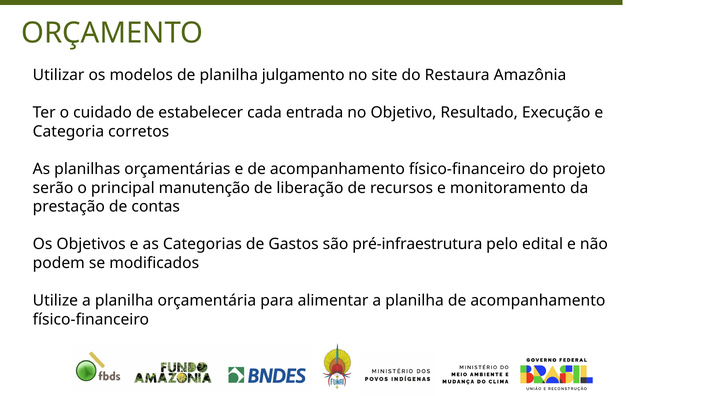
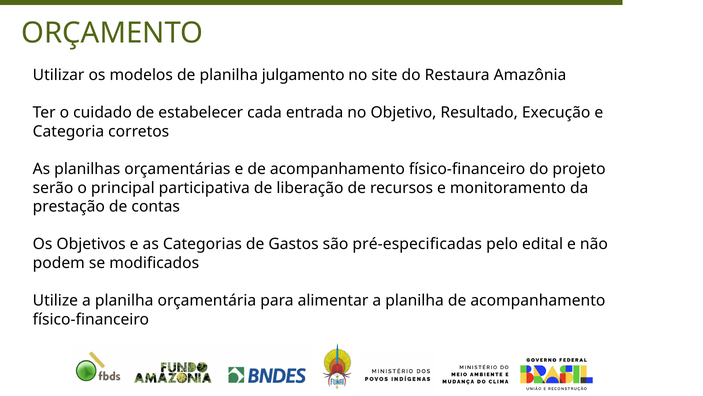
manutenção: manutenção -> participativa (204, 188)
pré-infraestrutura: pré-infraestrutura -> pré-especificadas (417, 244)
